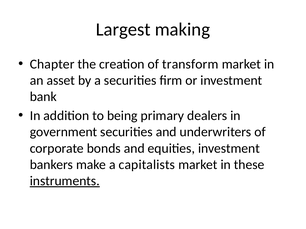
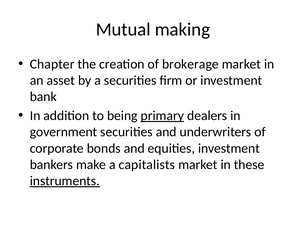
Largest: Largest -> Mutual (123, 30)
transform: transform -> brokerage (190, 64)
primary underline: none -> present (162, 116)
